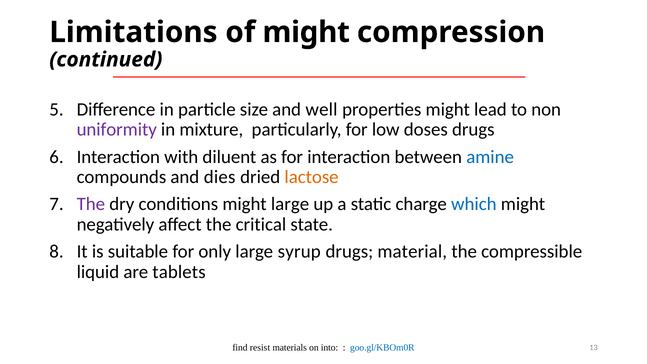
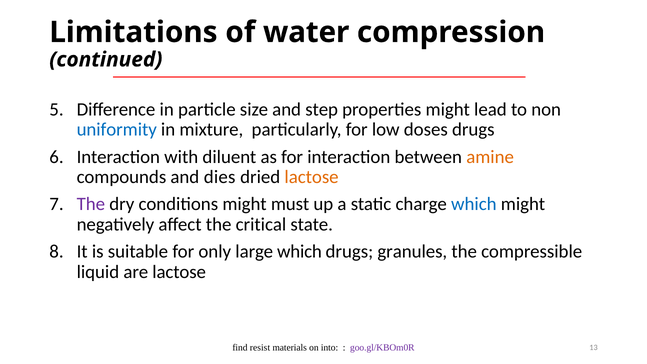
of might: might -> water (306, 32)
well: well -> step (322, 109)
uniformity colour: purple -> blue (117, 130)
amine colour: blue -> orange (490, 157)
might large: large -> must (290, 204)
large syrup: syrup -> which (299, 252)
material: material -> granules (412, 252)
are tablets: tablets -> lactose (179, 272)
goo.gl/KBOm0R colour: blue -> purple (382, 348)
